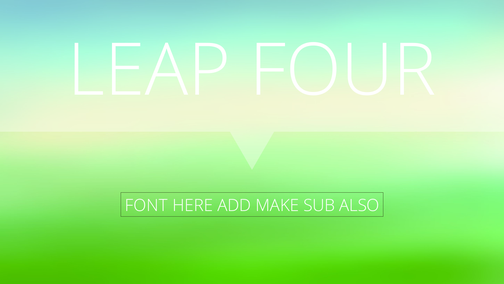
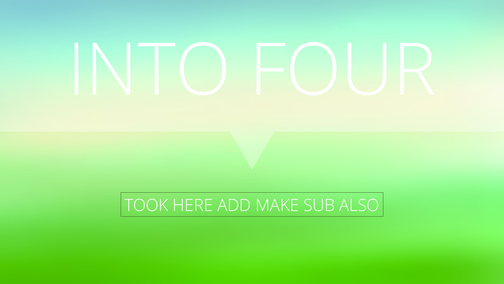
LEAP: LEAP -> INTO (149, 71)
FONT: FONT -> TOOK (146, 205)
